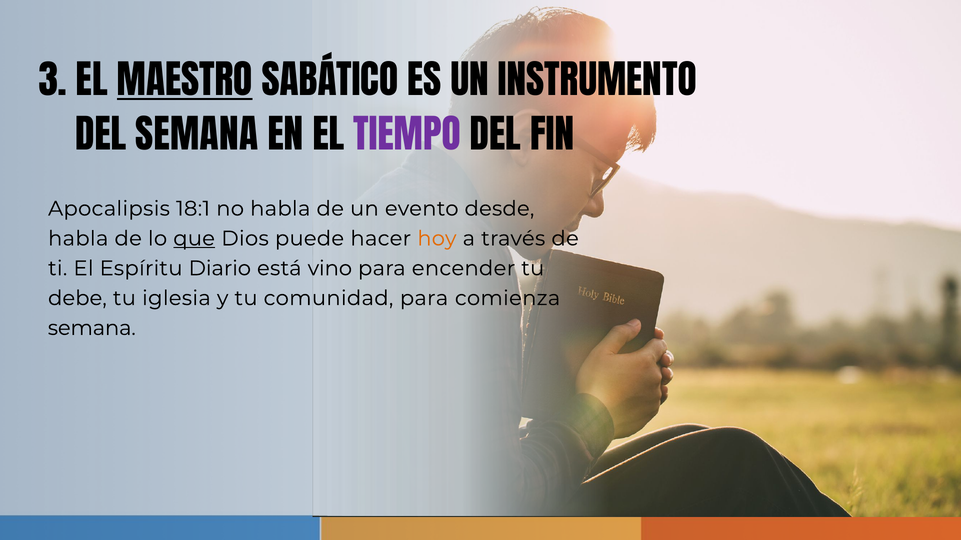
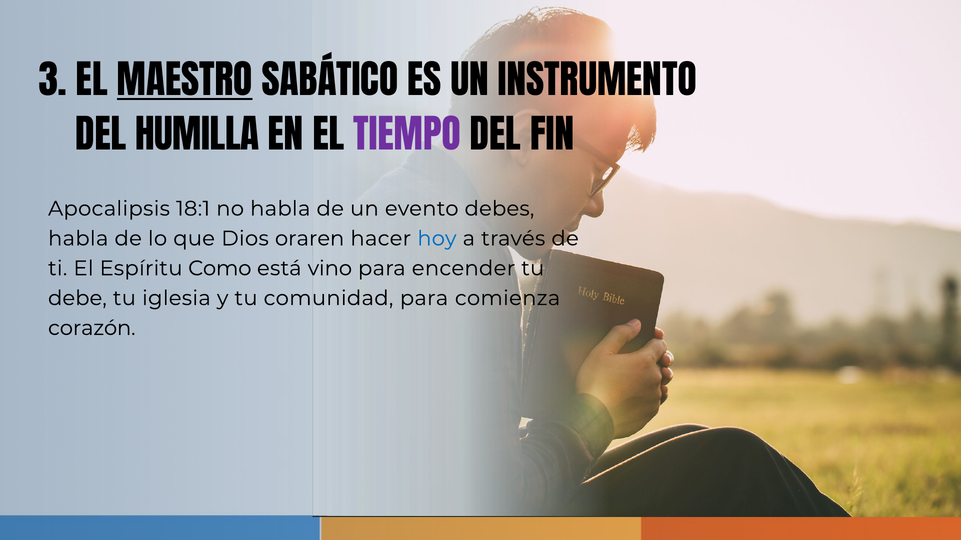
DEL SEMANA: SEMANA -> HUMILLA (197, 137)
desde: desde -> debes (499, 209)
que underline: present -> none (194, 239)
puede: puede -> oraren (310, 239)
hoy colour: orange -> blue (437, 239)
Diario: Diario -> Como (220, 269)
semana: semana -> corazón (92, 328)
